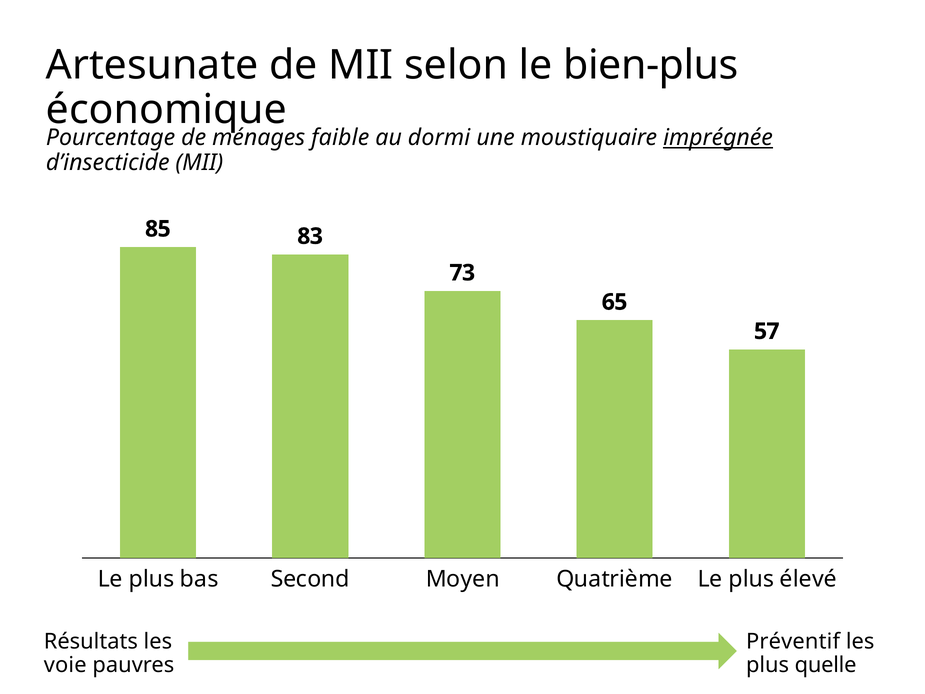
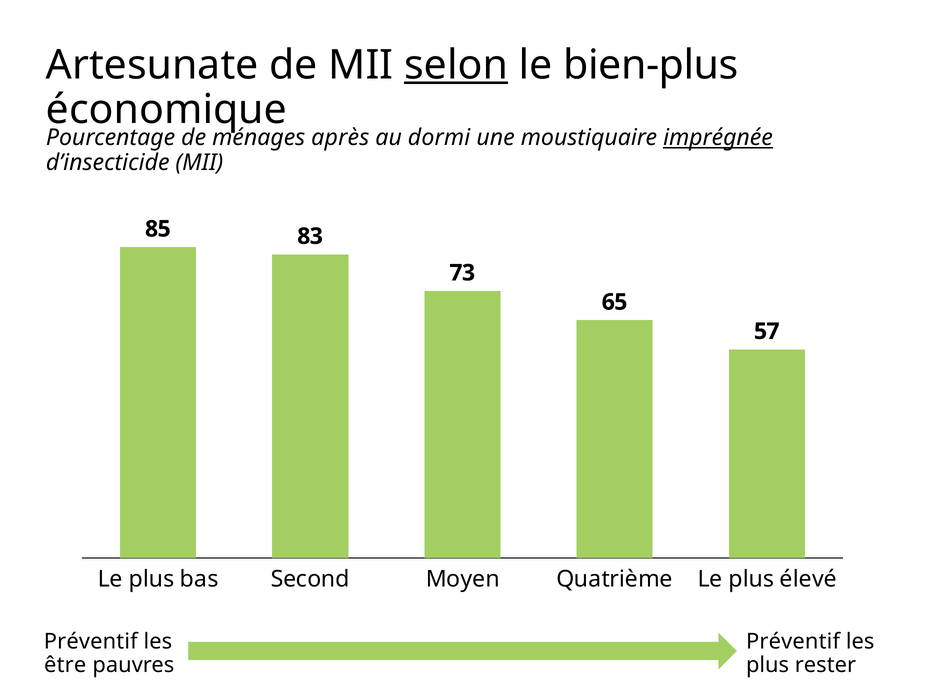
selon underline: none -> present (456, 65)
faible: faible -> après (340, 138)
Résultats: Résultats -> Préventif (91, 641)
voie: voie -> être (65, 665)
quelle: quelle -> rester (825, 665)
